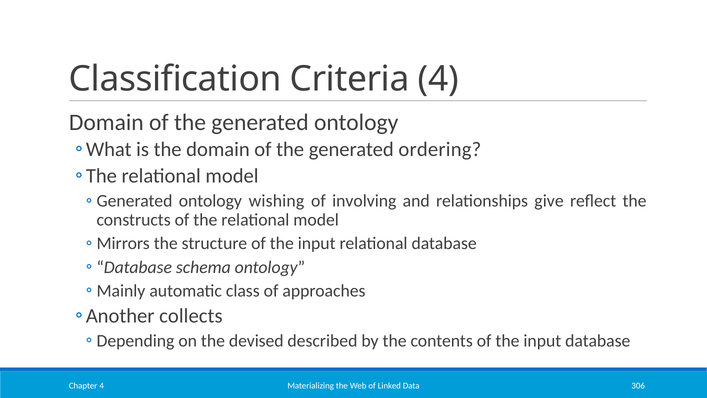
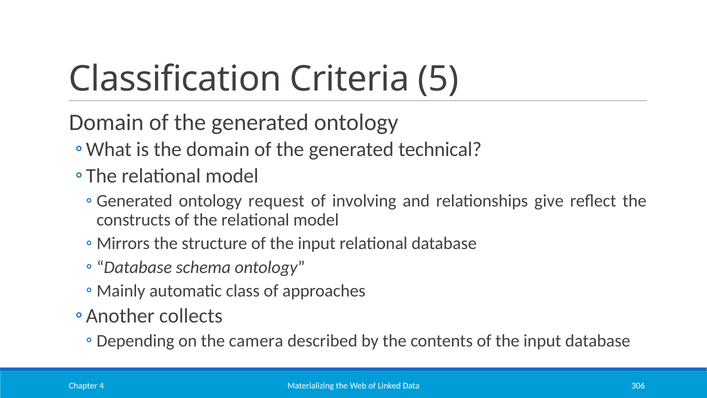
Criteria 4: 4 -> 5 (438, 79)
ordering: ordering -> technical (440, 149)
wishing: wishing -> request (276, 201)
devised: devised -> camera (256, 341)
